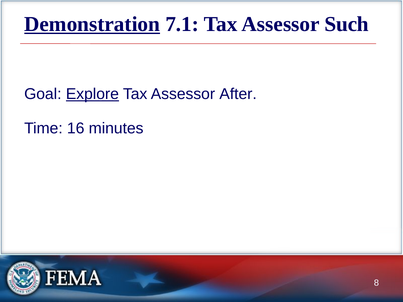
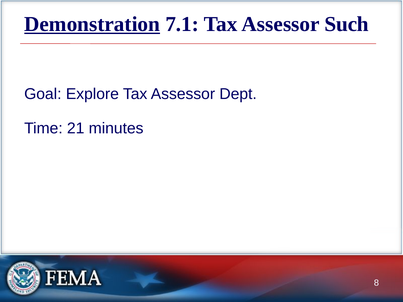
Explore underline: present -> none (92, 94)
After: After -> Dept (238, 94)
16: 16 -> 21 (76, 129)
